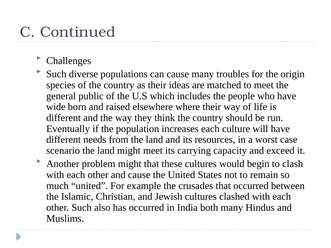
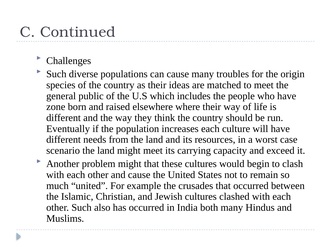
wide: wide -> zone (56, 107)
